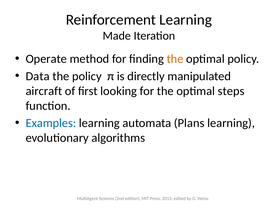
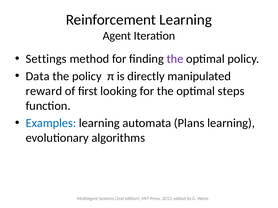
Made: Made -> Agent (117, 36)
Operate: Operate -> Settings (46, 59)
the colour: orange -> purple (175, 59)
aircraft: aircraft -> reward (44, 91)
